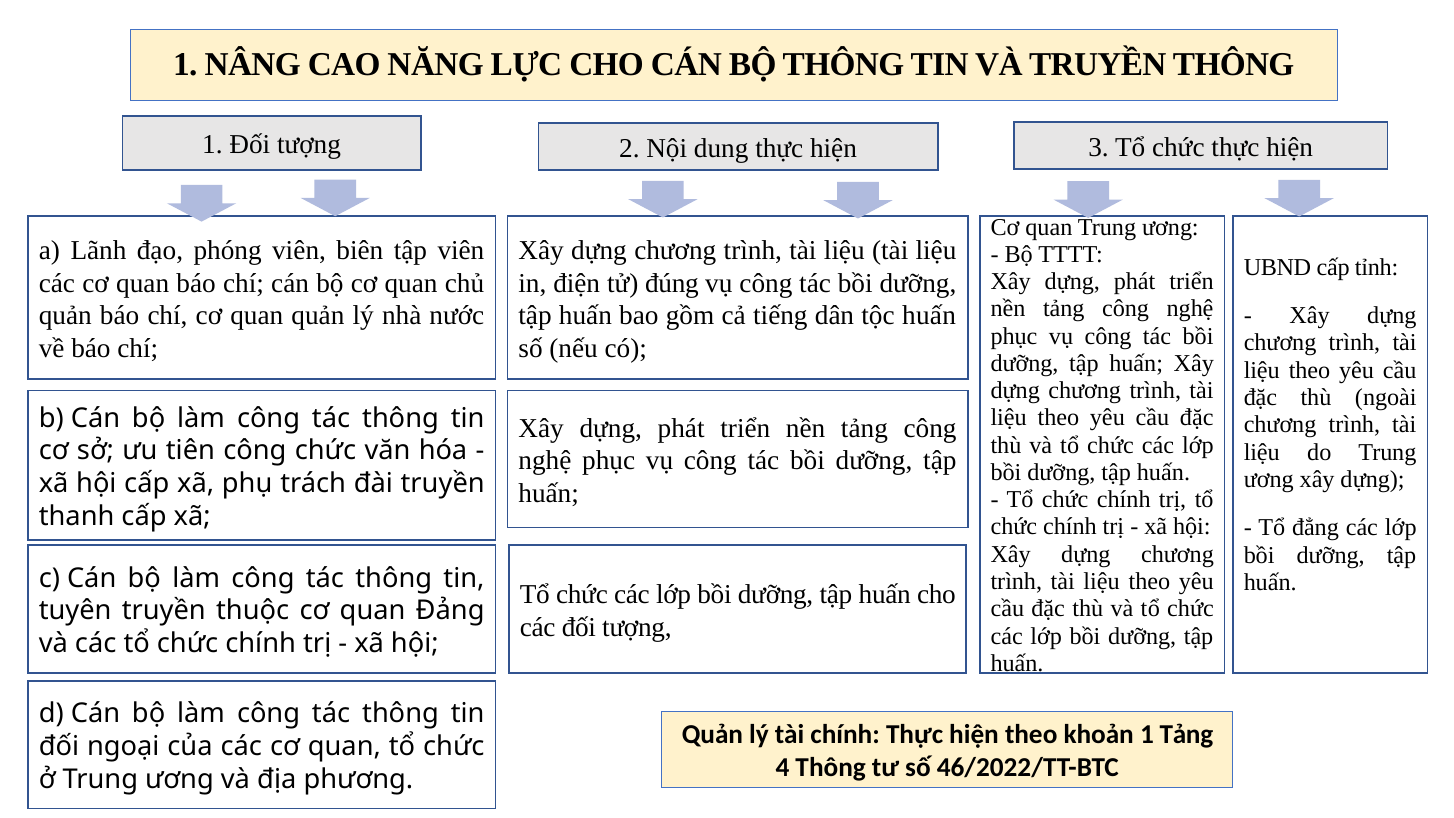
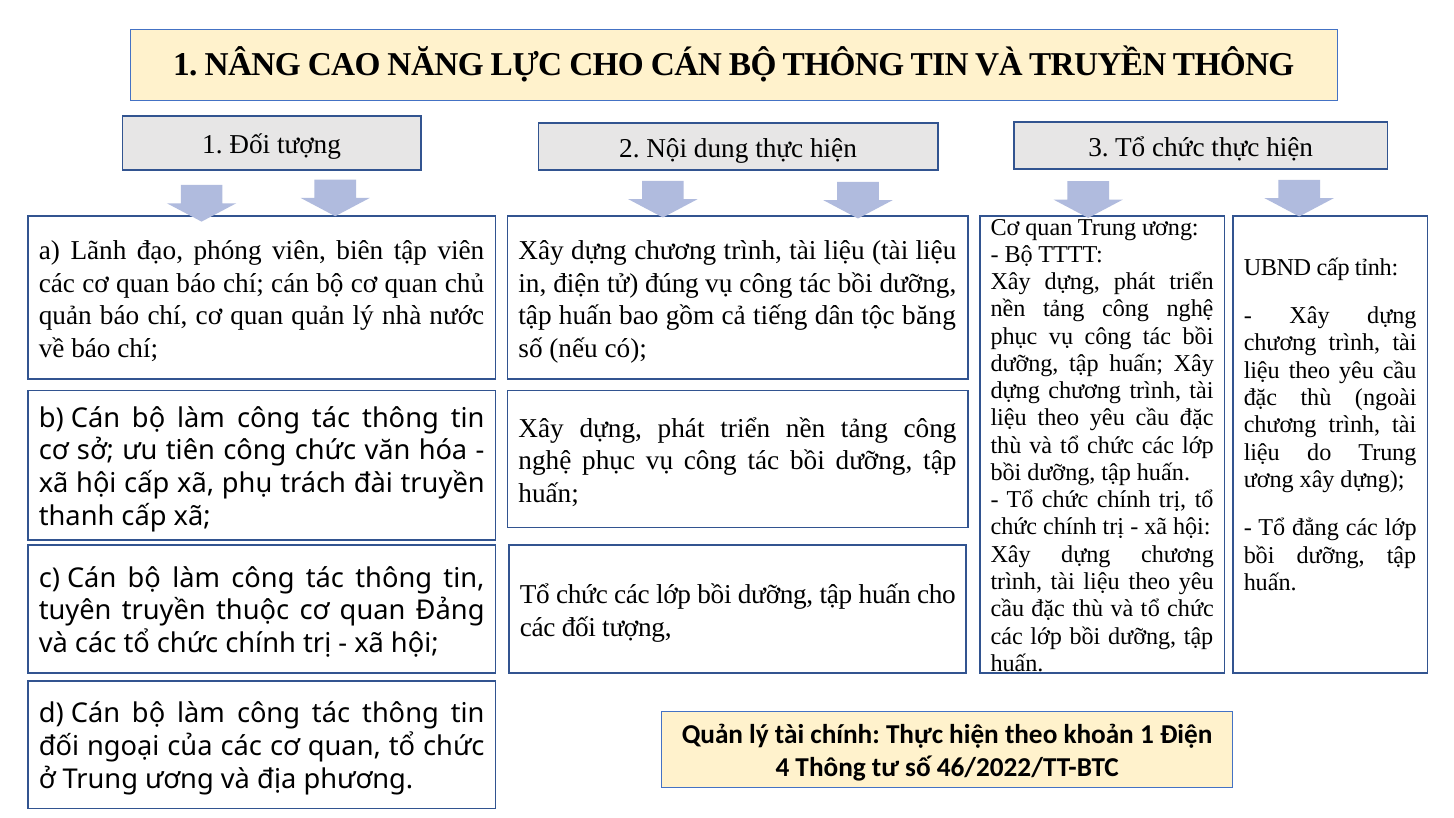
tộc huấn: huấn -> băng (929, 316)
1 Tảng: Tảng -> Điện (1186, 735)
